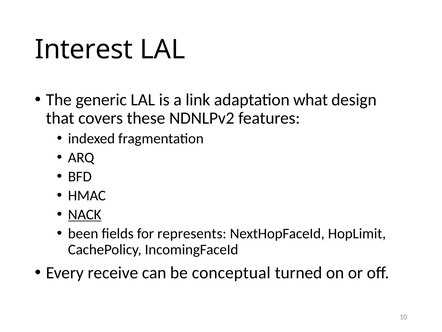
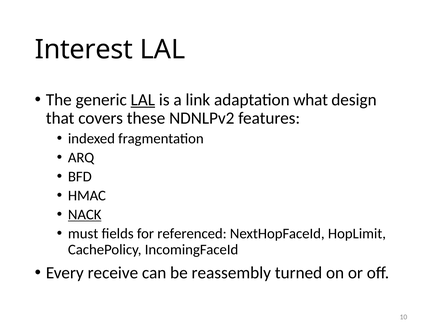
LAL underline: none -> present (143, 100)
been: been -> must (83, 233)
represents: represents -> referenced (192, 233)
conceptual: conceptual -> reassembly (231, 273)
